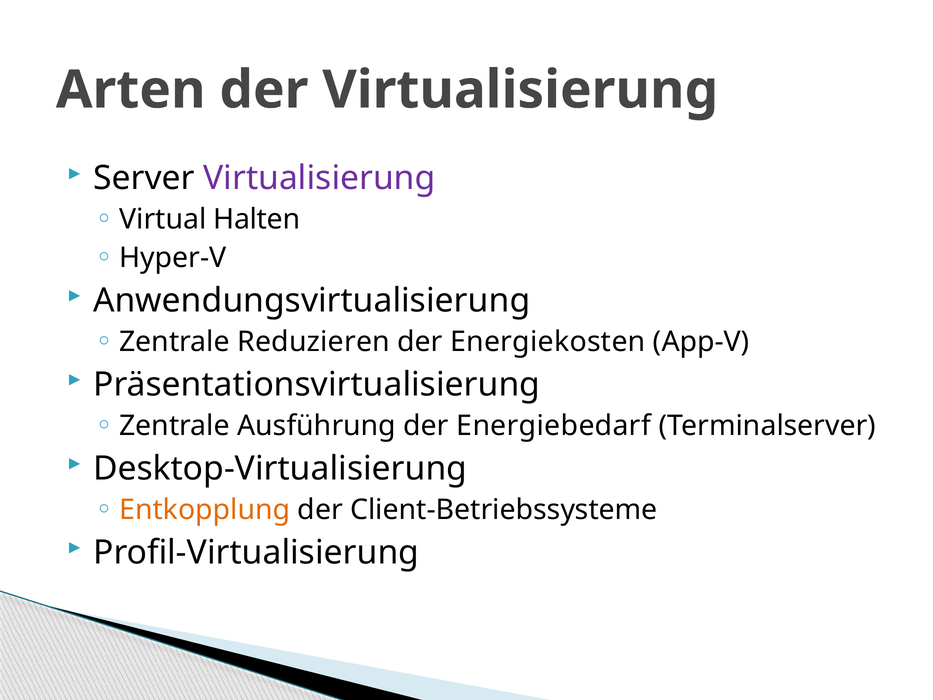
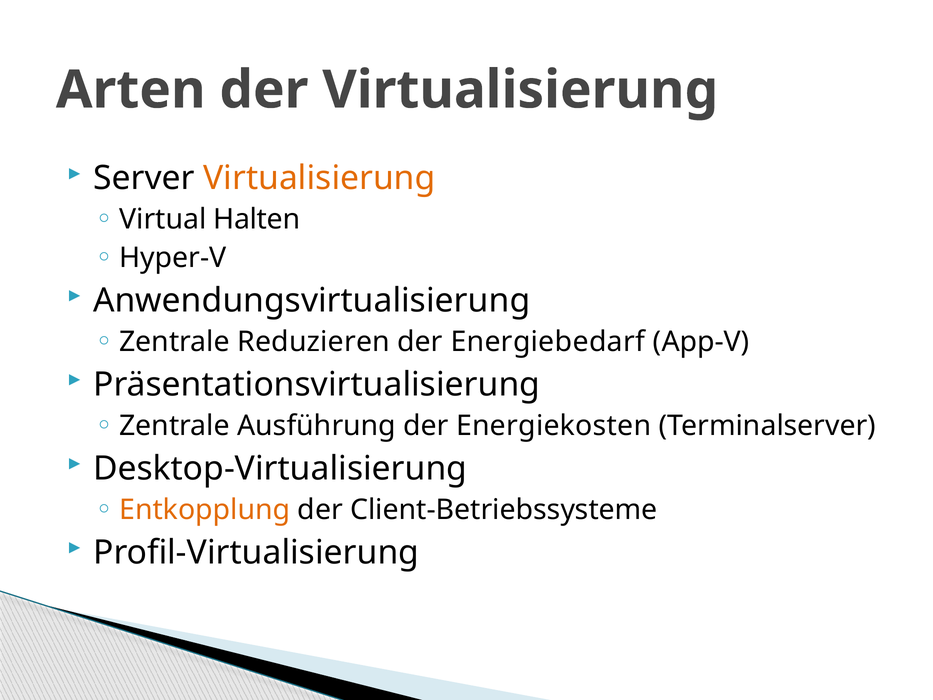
Virtualisierung colour: purple -> orange (319, 178)
Energiekosten: Energiekosten -> Energiebedarf (548, 342)
Energiebedarf: Energiebedarf -> Energiekosten (554, 426)
